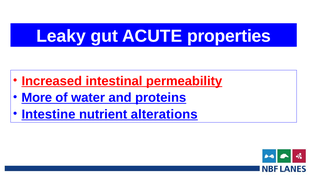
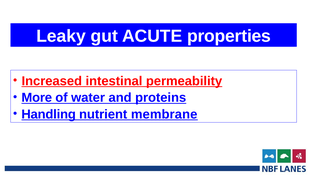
Intestine: Intestine -> Handling (49, 114)
alterations: alterations -> membrane (164, 114)
